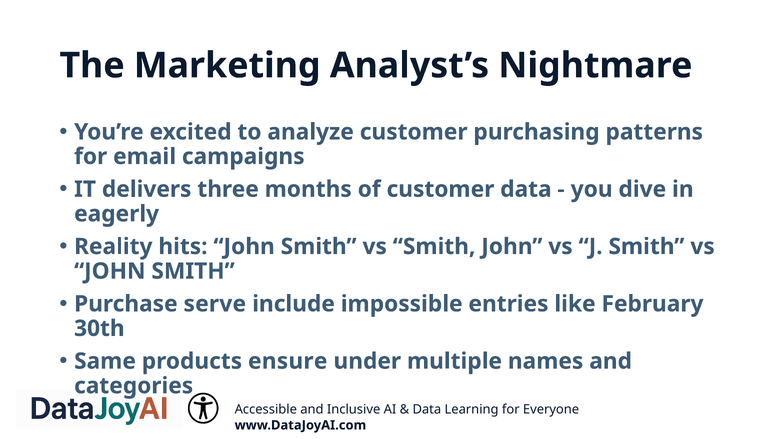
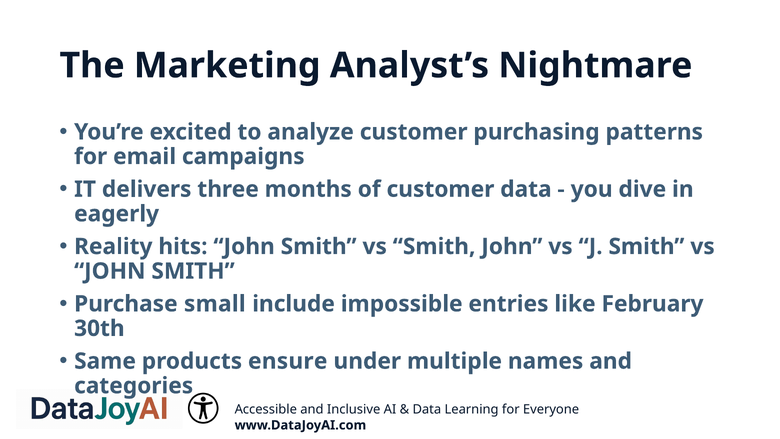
serve: serve -> small (215, 304)
